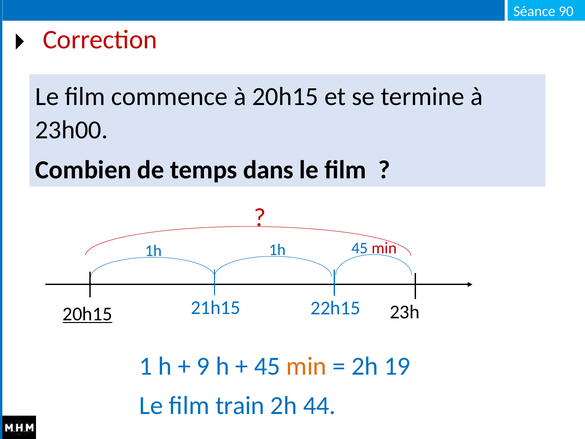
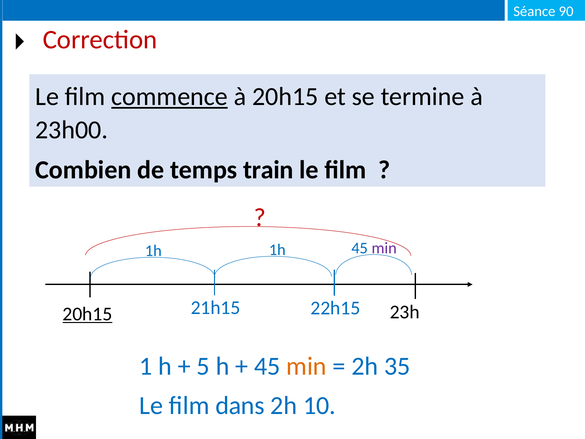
commence underline: none -> present (170, 97)
dans: dans -> train (268, 170)
min colour: red -> purple (384, 248)
9: 9 -> 5 (203, 366)
19: 19 -> 35 (397, 366)
train: train -> dans (240, 405)
44: 44 -> 10 (319, 405)
